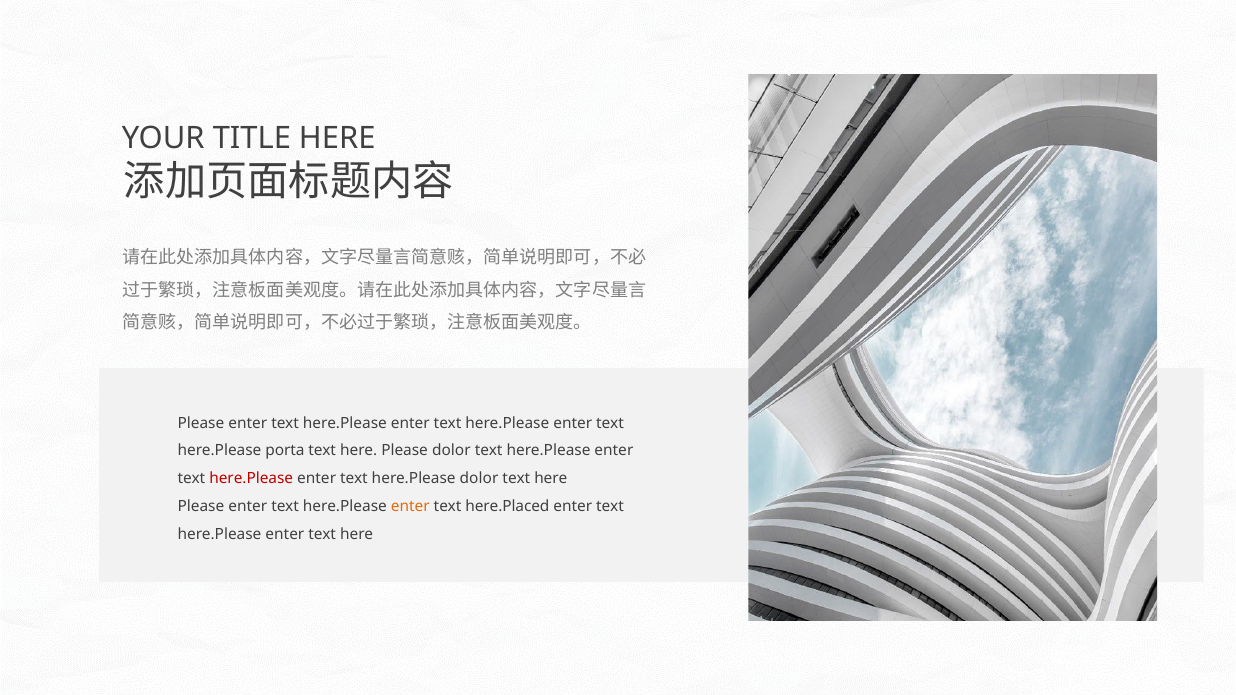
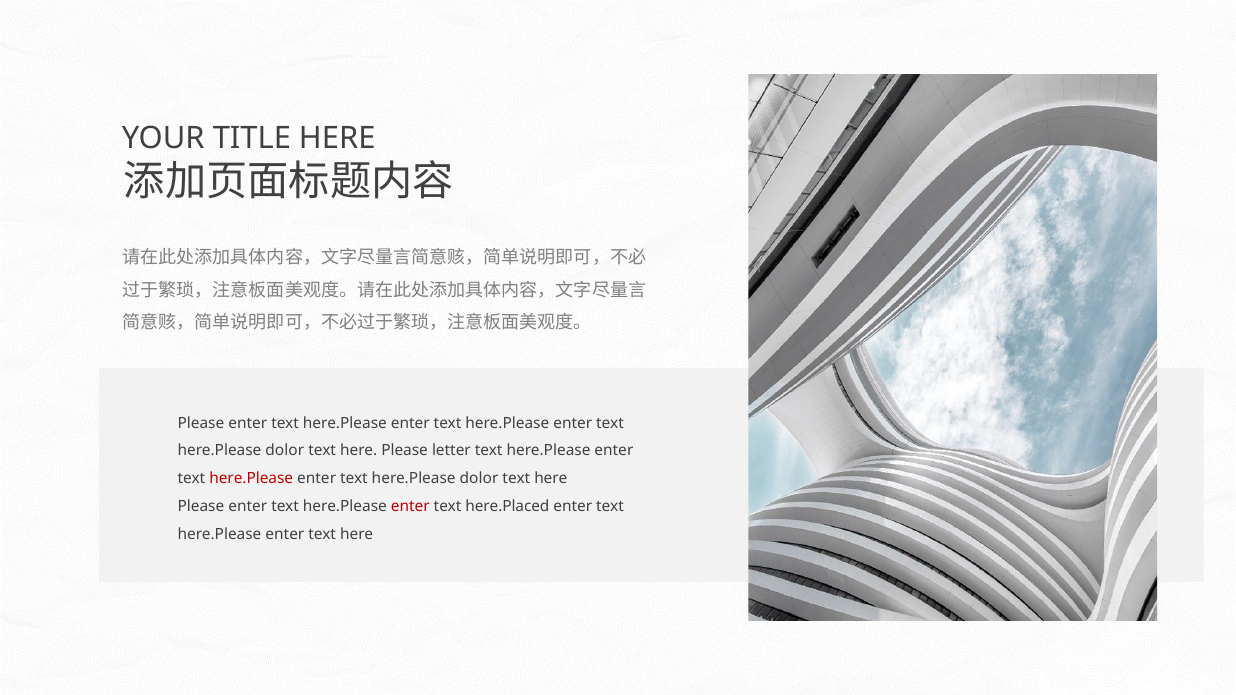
porta: porta -> dolor (285, 451)
Please dolor: dolor -> letter (451, 451)
enter colour: orange -> red (410, 507)
